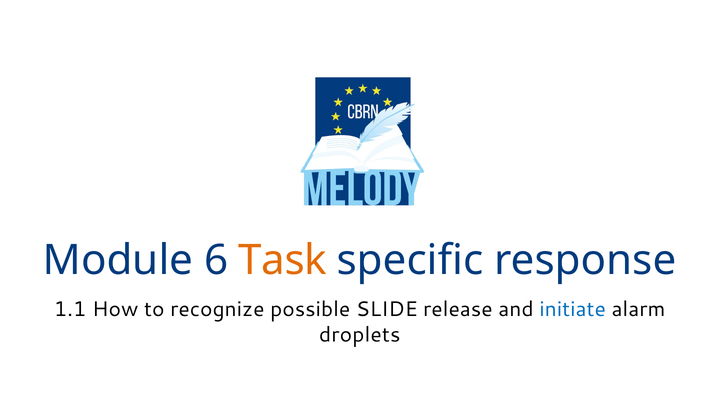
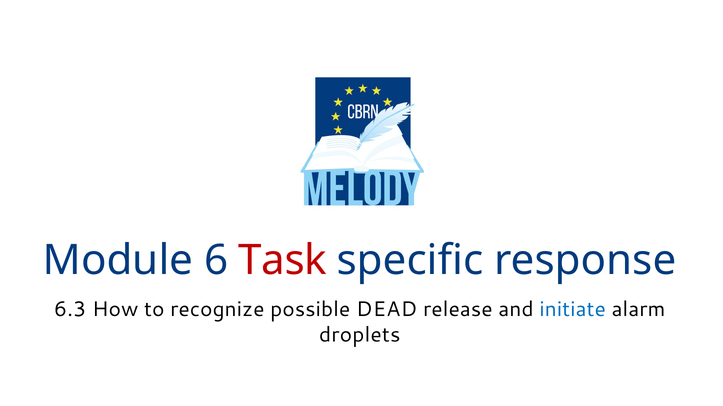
Task colour: orange -> red (283, 261)
1.1: 1.1 -> 6.3 (70, 310)
SLIDE: SLIDE -> DEAD (387, 310)
